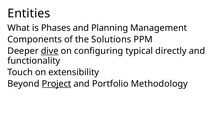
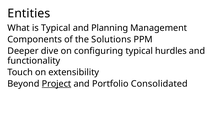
is Phases: Phases -> Typical (56, 28)
dive underline: present -> none (50, 51)
directly: directly -> hurdles (171, 51)
Methodology: Methodology -> Consolidated (159, 84)
